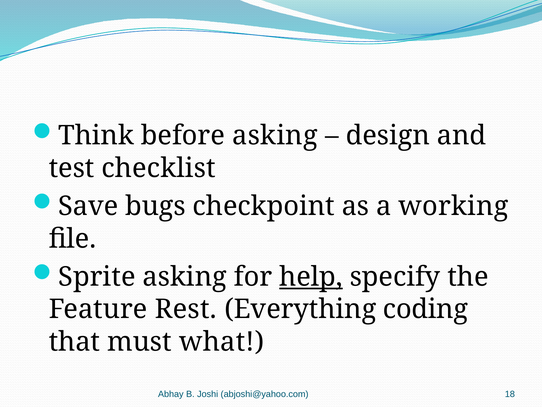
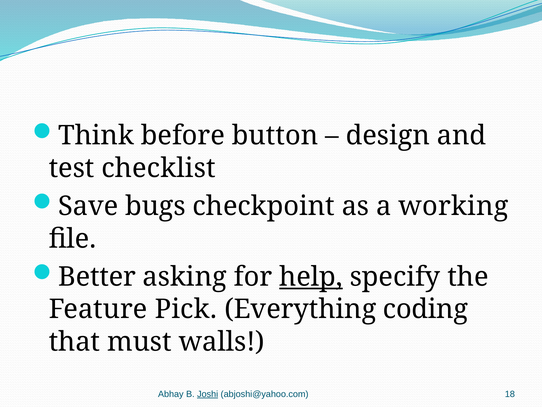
before asking: asking -> button (275, 136)
Sprite: Sprite -> Better (97, 276)
Rest: Rest -> Pick (186, 309)
what: what -> walls (222, 342)
Joshi underline: none -> present (208, 394)
